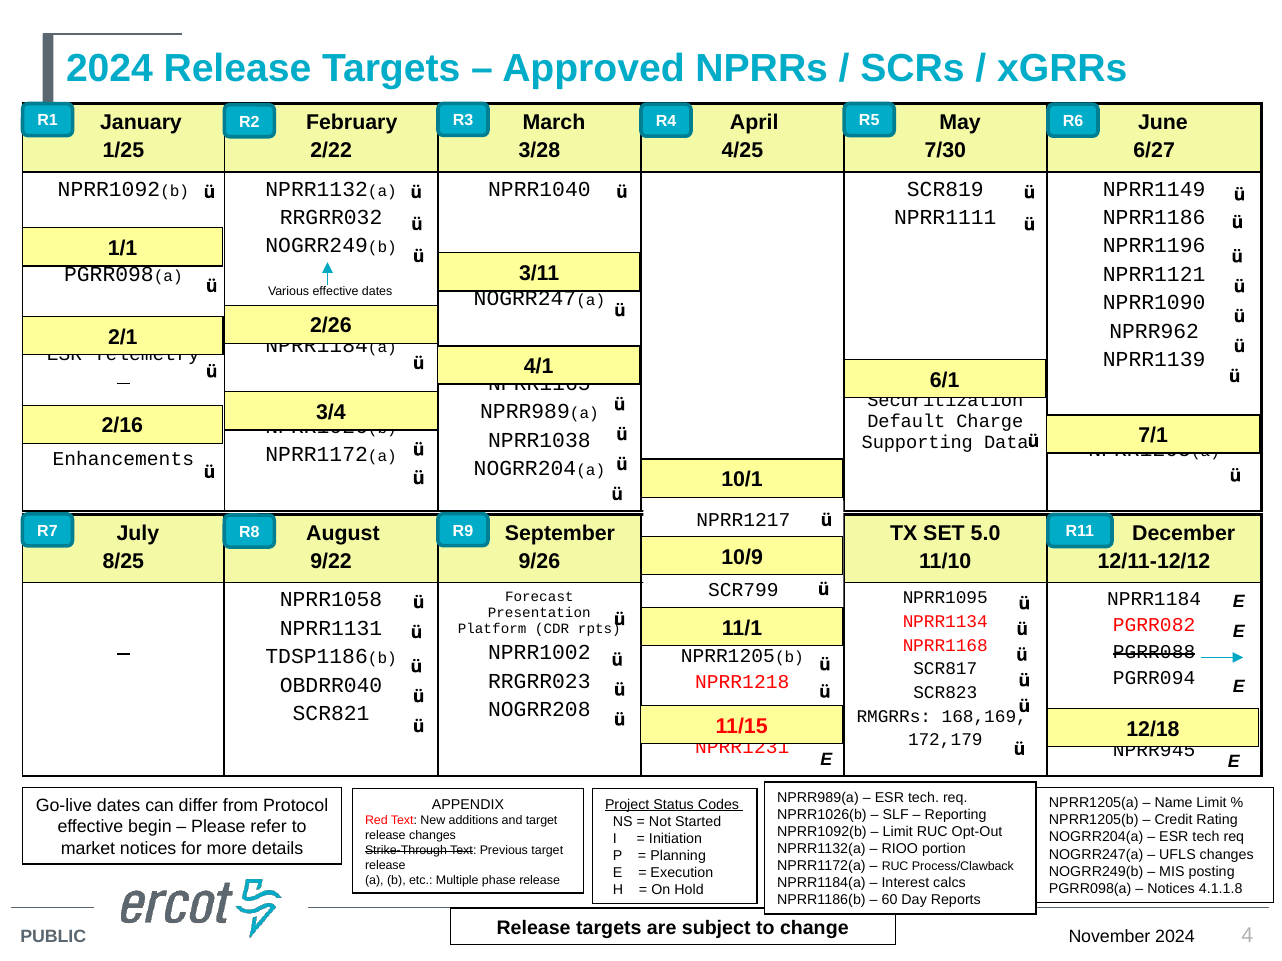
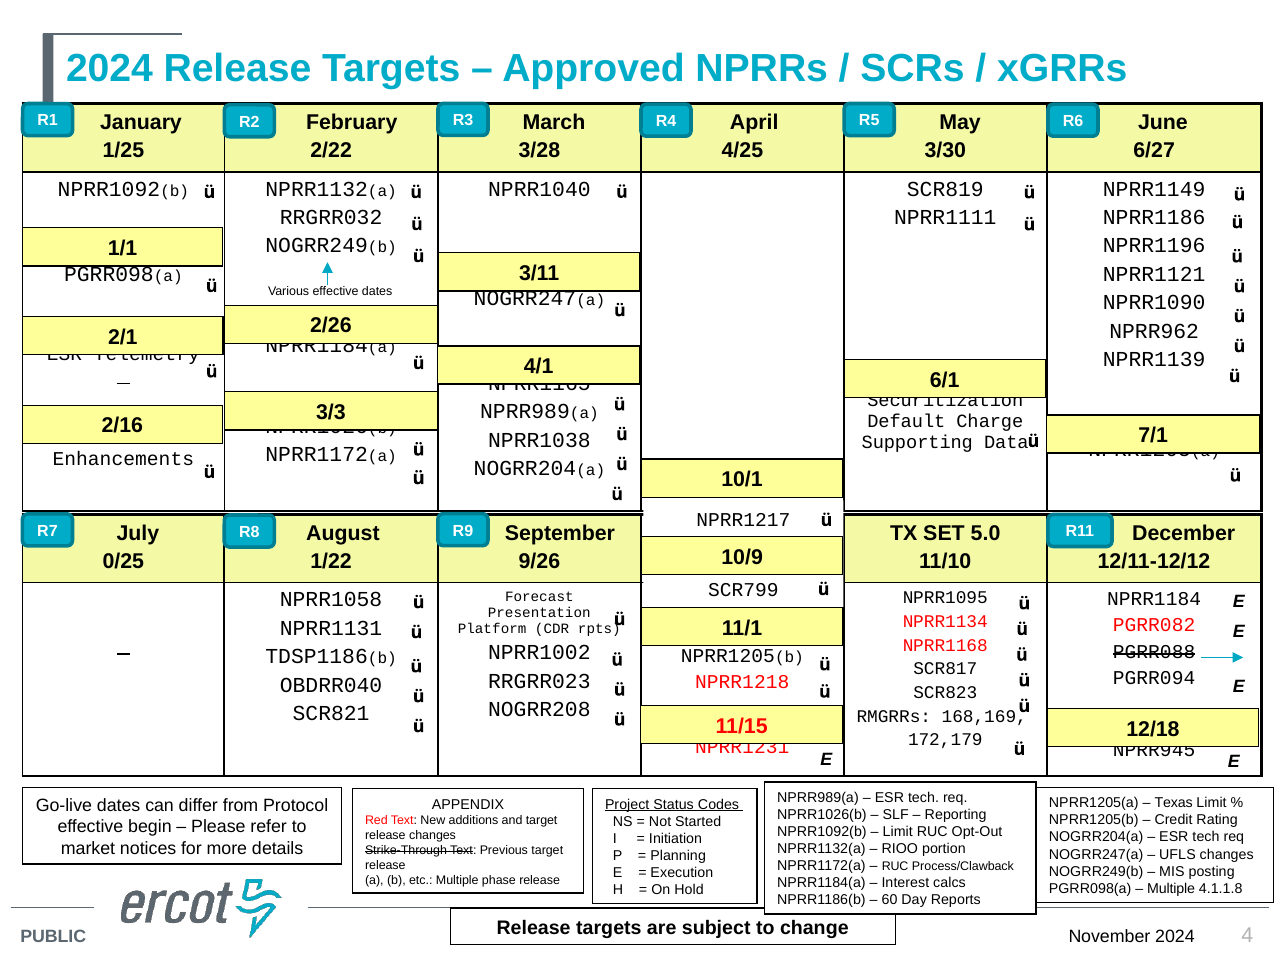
7/30: 7/30 -> 3/30 (945, 151)
3/4: 3/4 -> 3/3 (331, 413)
8/25: 8/25 -> 0/25 (123, 562)
9/22: 9/22 -> 1/22 (331, 562)
Name: Name -> Texas (1174, 804)
Notices: Notices -> Multiple (1171, 889)
